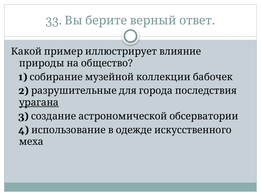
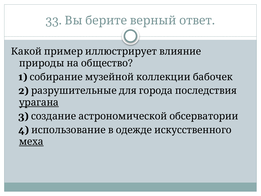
меха underline: none -> present (31, 142)
